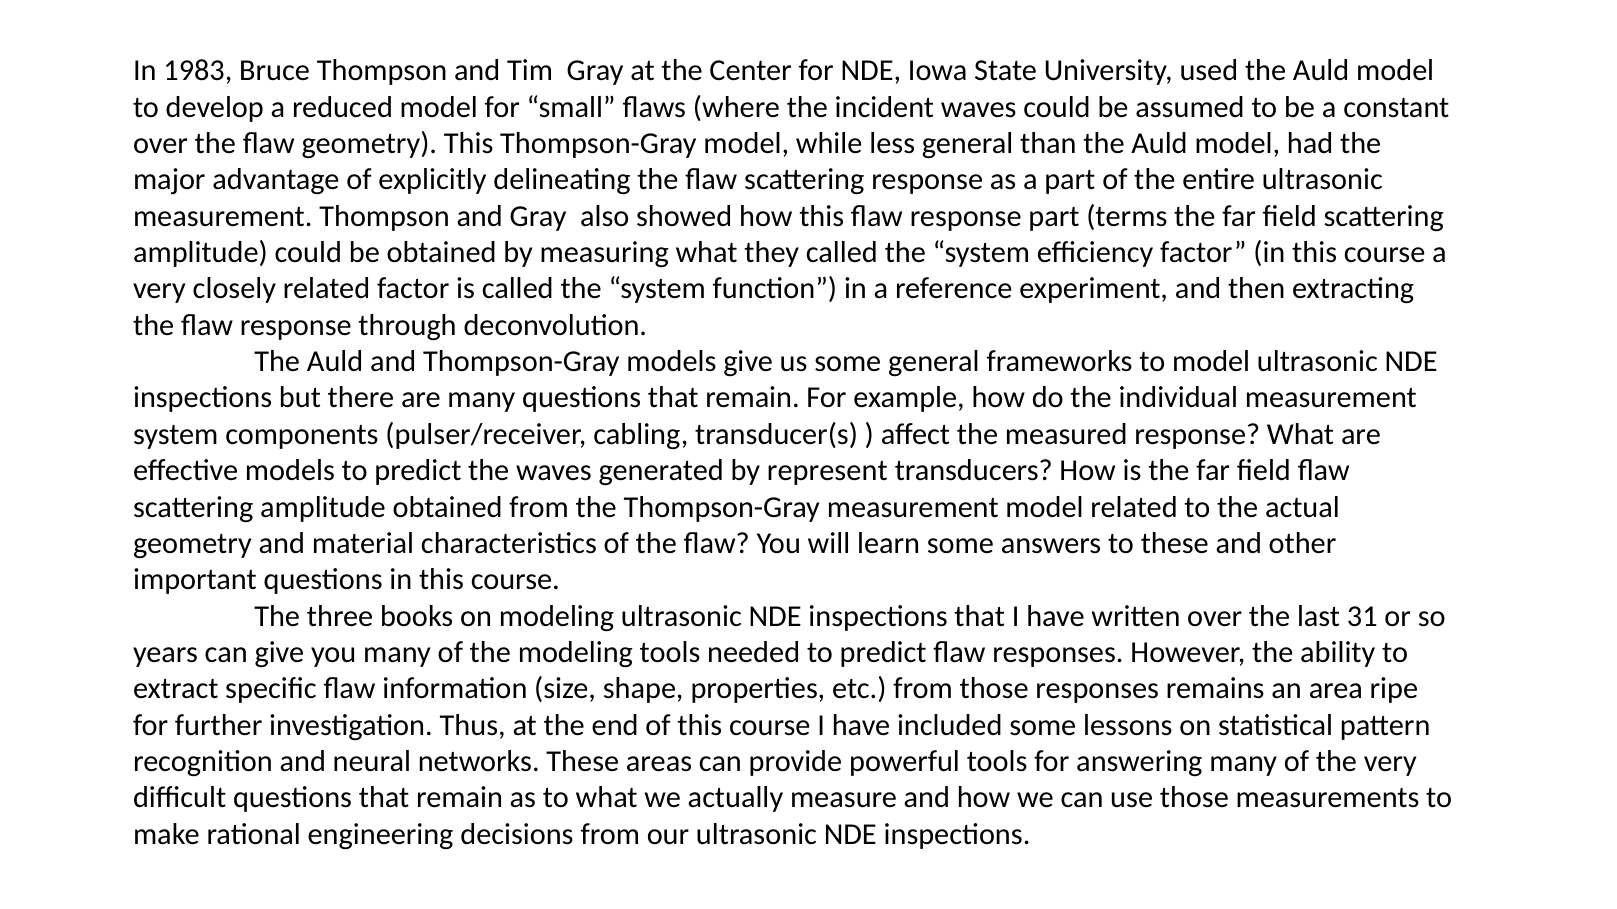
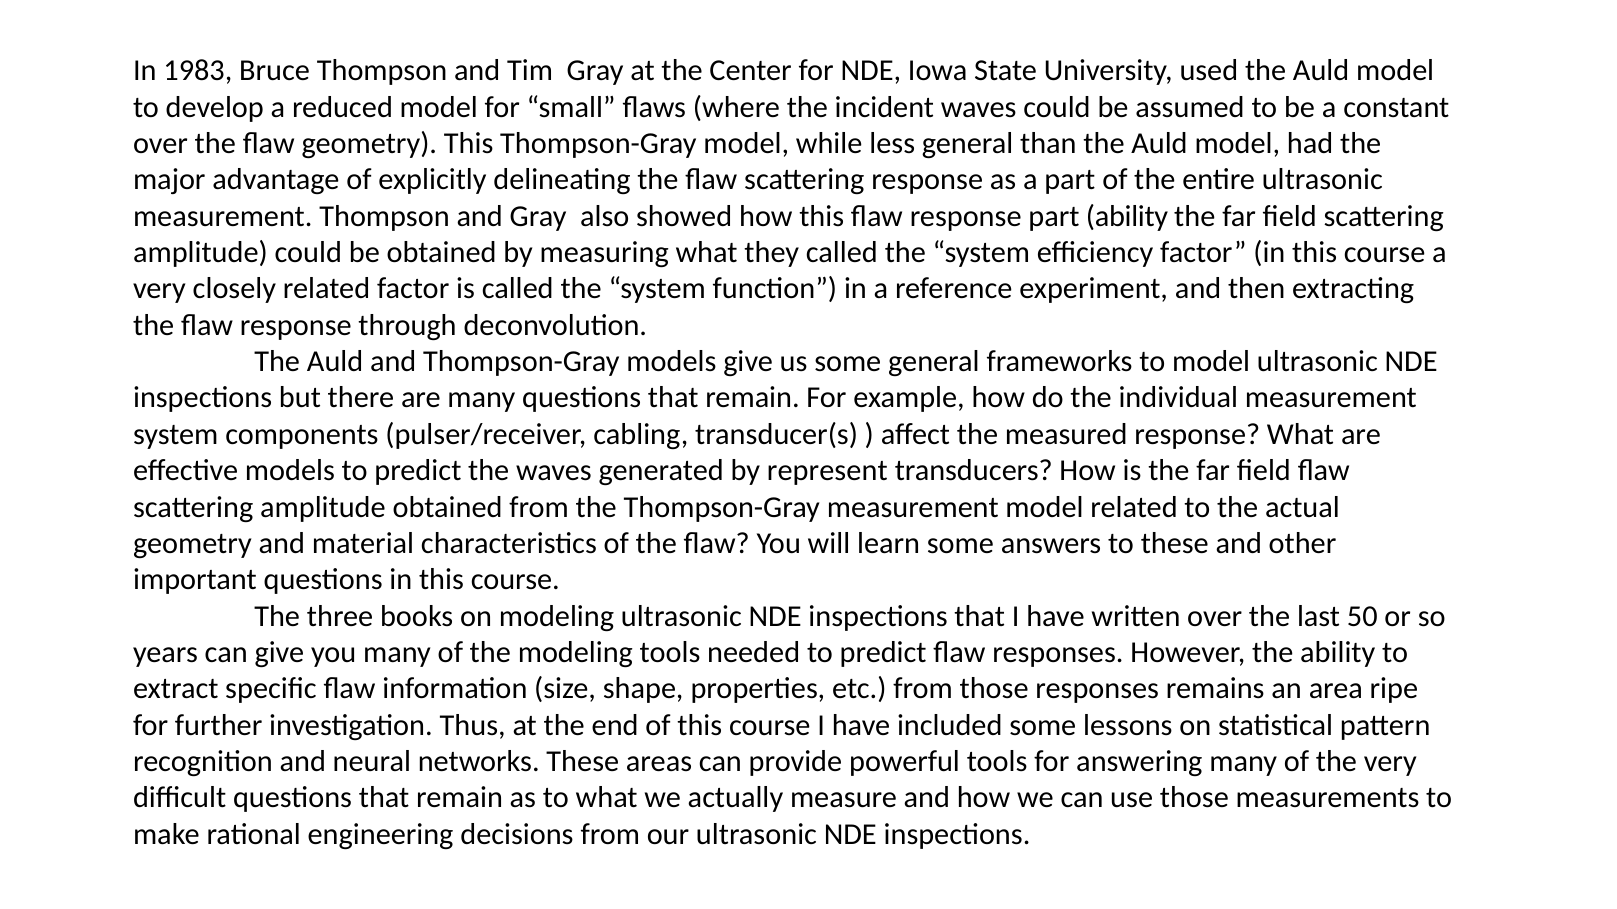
part terms: terms -> ability (1127, 216)
31: 31 -> 50 (1362, 617)
